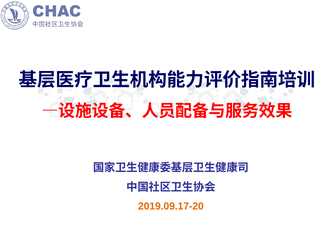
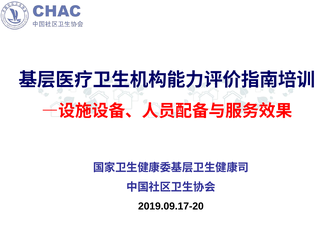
2019.09.17-20 colour: orange -> black (171, 206)
